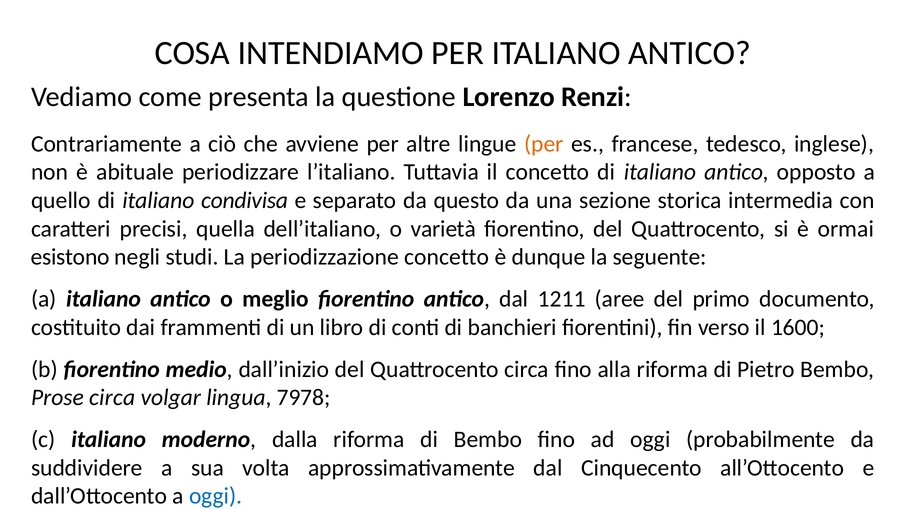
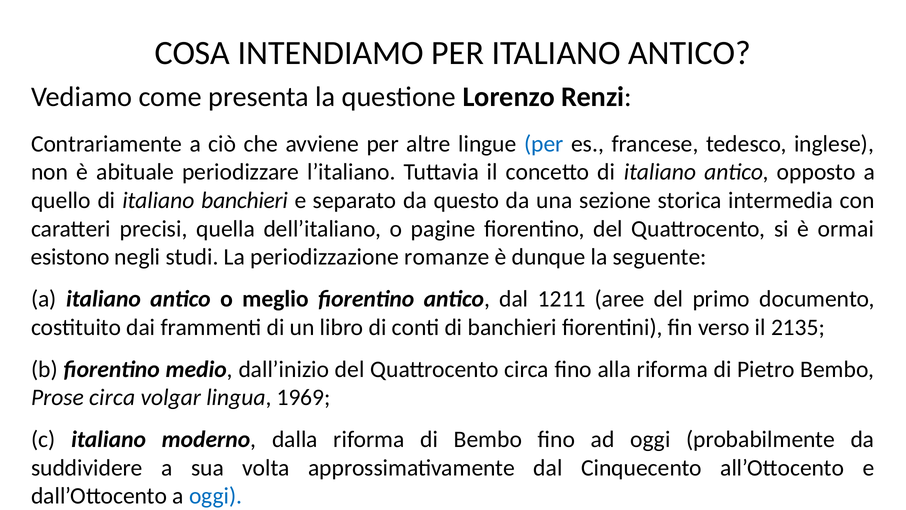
per colour: orange -> blue (544, 144)
italiano condivisa: condivisa -> banchieri (245, 200)
varietà: varietà -> pagine (443, 229)
periodizzazione concetto: concetto -> romanze (447, 257)
1600: 1600 -> 2135 (798, 327)
7978: 7978 -> 1969 (304, 397)
